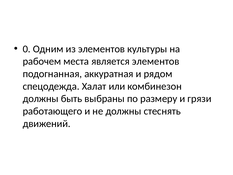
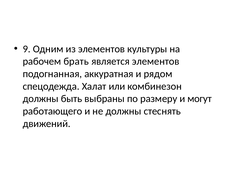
0: 0 -> 9 (27, 49)
места: места -> брать (76, 61)
грязи: грязи -> могут (200, 99)
